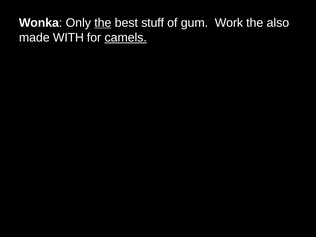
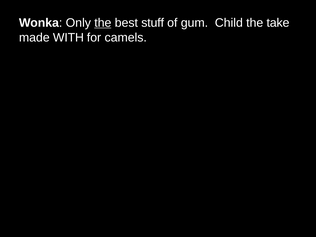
Work: Work -> Child (229, 23)
also: also -> take (278, 23)
camels underline: present -> none (126, 37)
